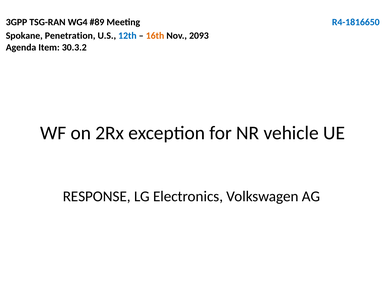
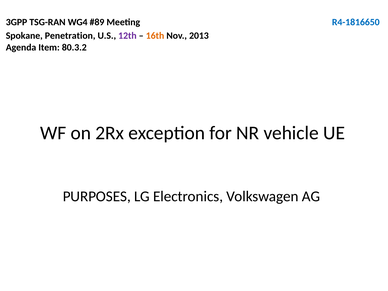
12th colour: blue -> purple (127, 36)
2093: 2093 -> 2013 (199, 36)
30.3.2: 30.3.2 -> 80.3.2 (74, 47)
RESPONSE: RESPONSE -> PURPOSES (97, 196)
